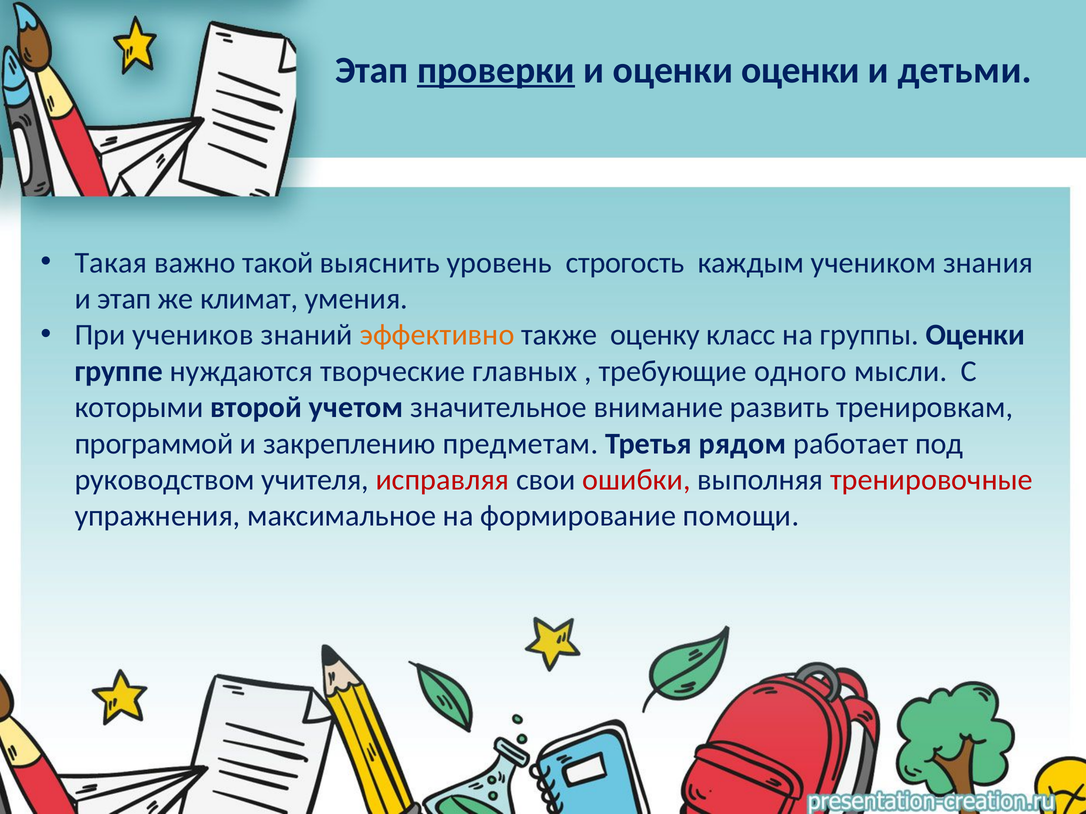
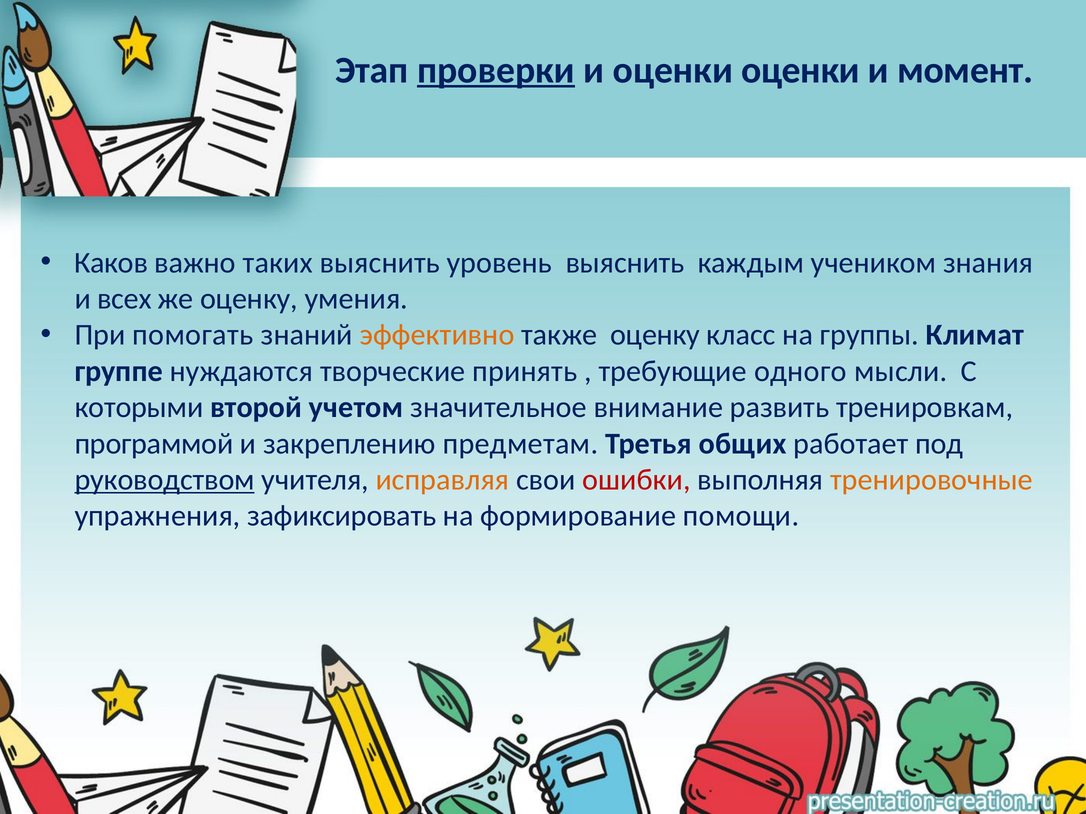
детьми: детьми -> момент (965, 70)
Такая: Такая -> Каков (111, 263)
такой: такой -> таких (278, 263)
уровень строгость: строгость -> выяснить (625, 263)
и этап: этап -> всех (124, 299)
же климат: климат -> оценку (249, 299)
учеников: учеников -> помогать (193, 335)
группы Оценки: Оценки -> Климат (975, 335)
главных: главных -> принять (525, 371)
рядом: рядом -> общих (743, 444)
руководством underline: none -> present (165, 480)
исправляя colour: red -> orange (442, 480)
тренировочные colour: red -> orange (931, 480)
максимальное: максимальное -> зафиксировать (342, 516)
